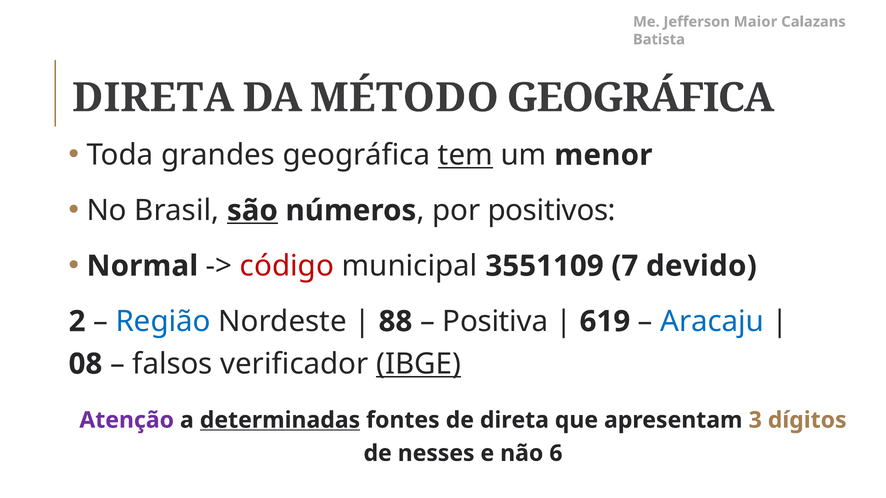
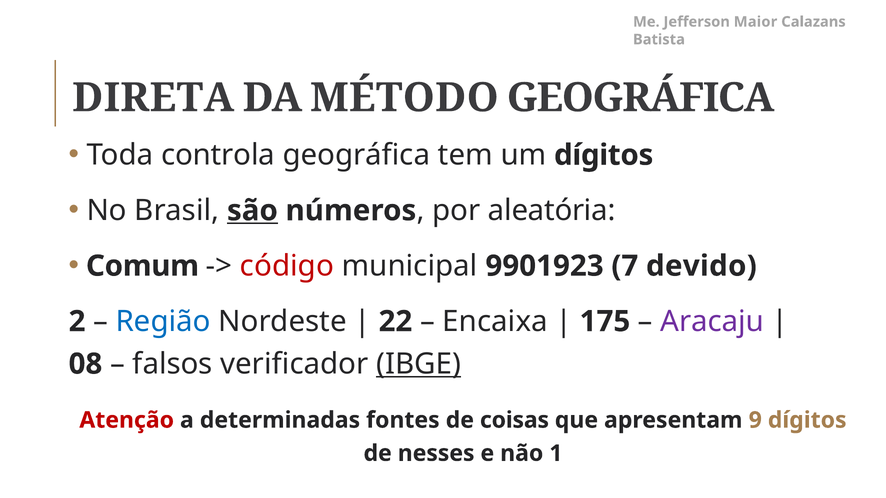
grandes: grandes -> controla (218, 155)
tem underline: present -> none (465, 155)
um menor: menor -> dígitos (604, 155)
positivos: positivos -> aleatória (552, 211)
Normal: Normal -> Comum (142, 266)
3551109: 3551109 -> 9901923 (545, 266)
88: 88 -> 22 (395, 322)
Positiva: Positiva -> Encaixa (495, 322)
619: 619 -> 175 (605, 322)
Aracaju colour: blue -> purple (712, 322)
Atenção colour: purple -> red (127, 420)
determinadas underline: present -> none (280, 420)
de direta: direta -> coisas (514, 420)
3: 3 -> 9 (755, 420)
6: 6 -> 1 (556, 454)
